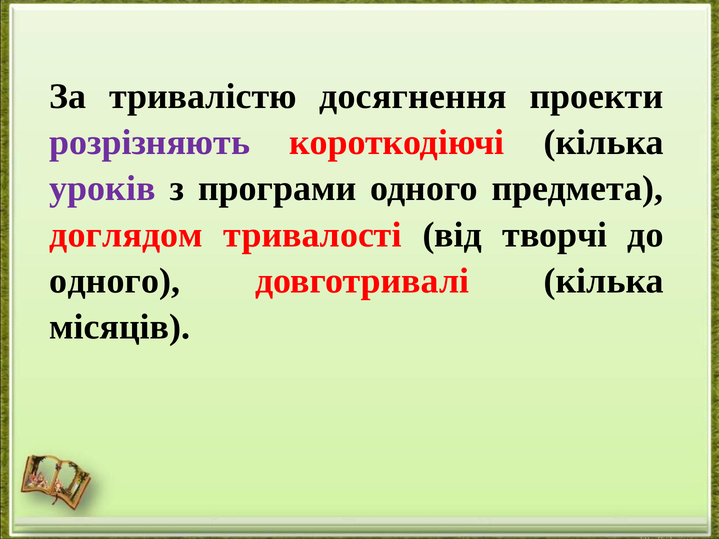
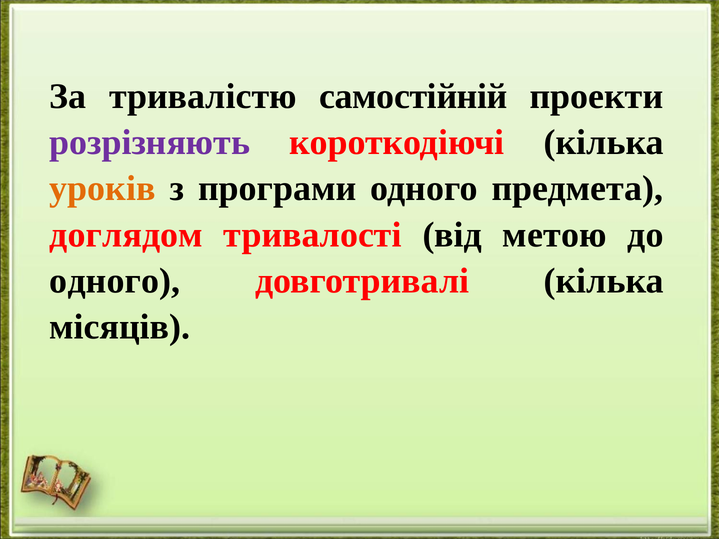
досягнення: досягнення -> самостійній (413, 96)
уроків colour: purple -> orange (102, 189)
творчі: творчі -> метою (555, 235)
